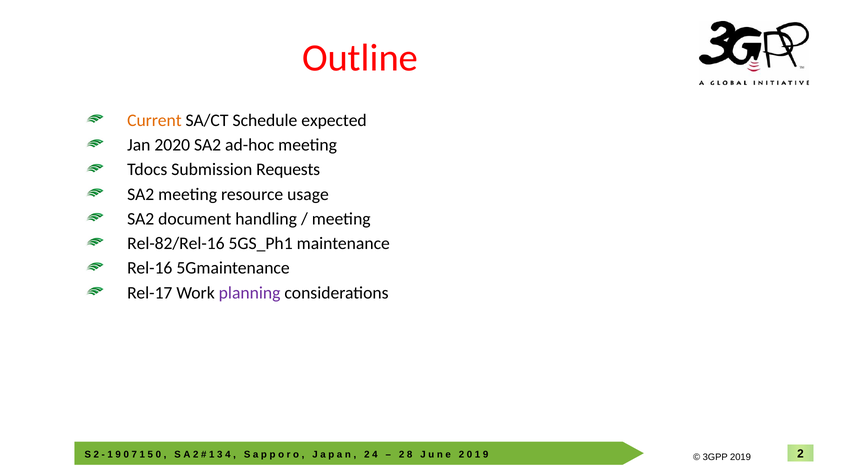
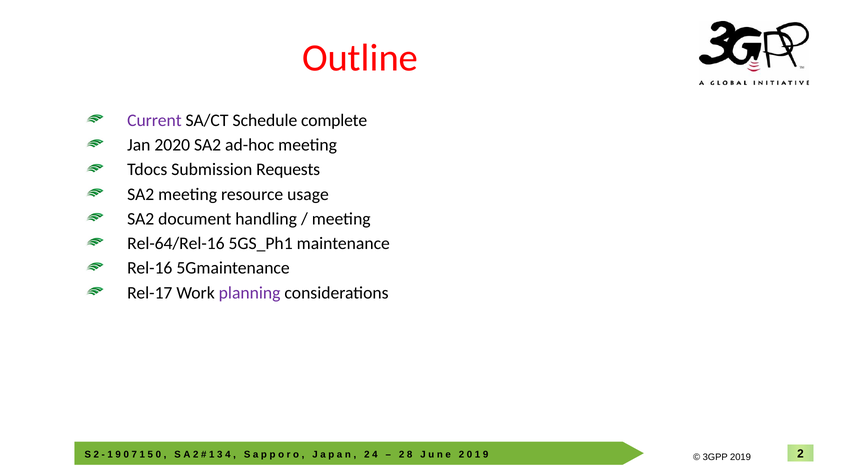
Current colour: orange -> purple (154, 120)
expected: expected -> complete (334, 120)
Rel-82/Rel-16: Rel-82/Rel-16 -> Rel-64/Rel-16 (176, 243)
